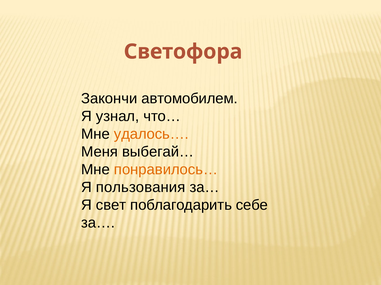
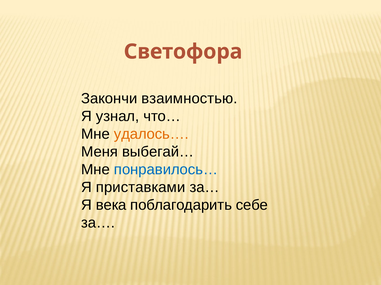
автомобилем: автомобилем -> взаимностью (189, 99)
понравилось… colour: orange -> blue (166, 170)
пользования: пользования -> приставками (141, 188)
свет: свет -> века (111, 206)
